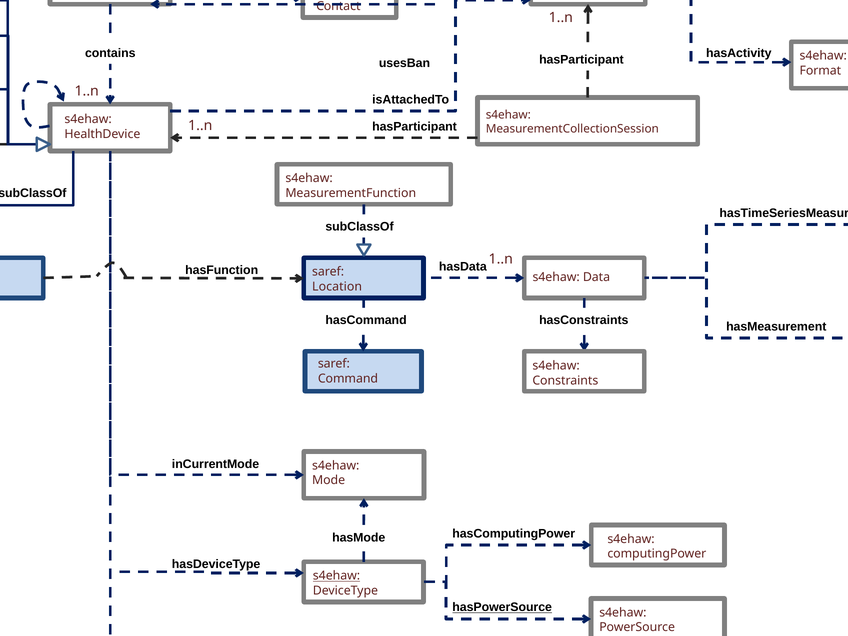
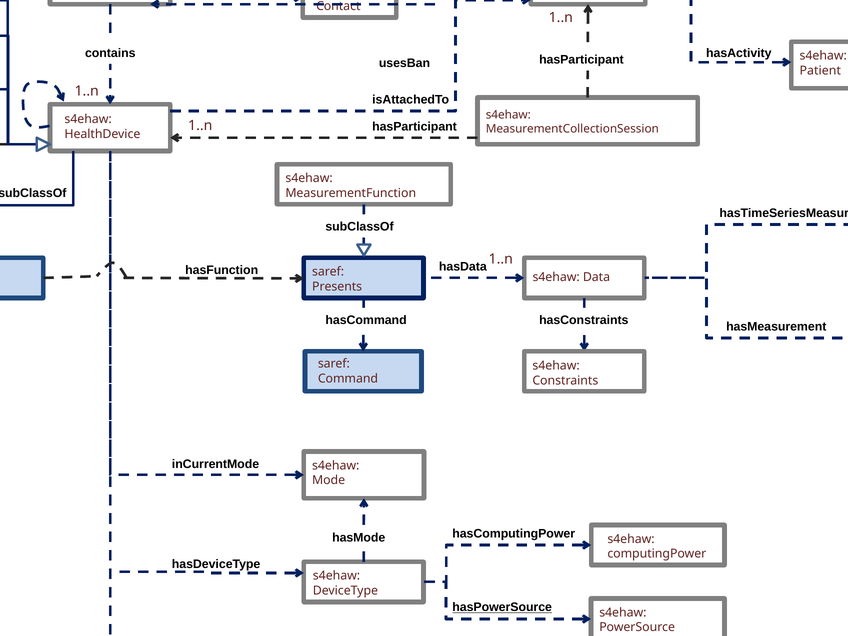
Format: Format -> Patient (820, 70)
Location: Location -> Presents (337, 287)
s4ehaw underline: present -> none (337, 576)
